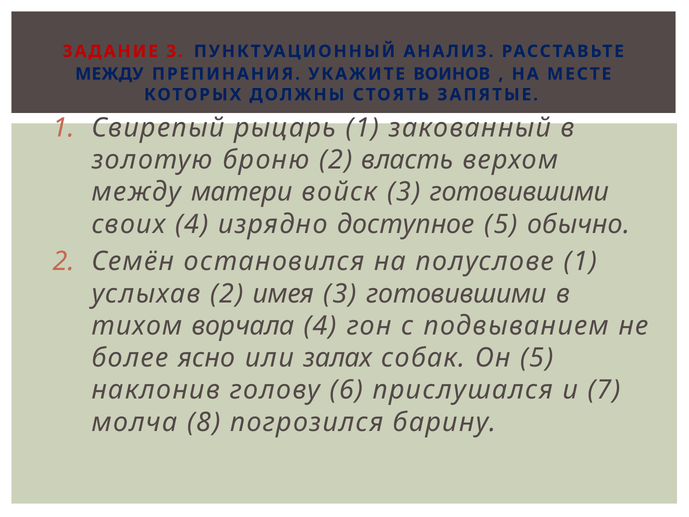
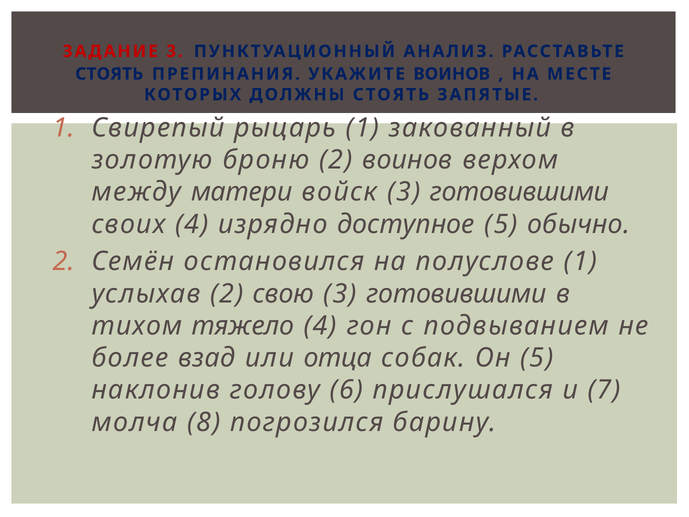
МЕЖДУ: МЕЖДУ -> СТОЯТЬ (109, 74)
2 власть: власть -> воинов (407, 160)
имея: имея -> свою (283, 294)
ворчала: ворчала -> тяжело (243, 326)
ясно: ясно -> взад (207, 358)
залах: залах -> отца (338, 358)
